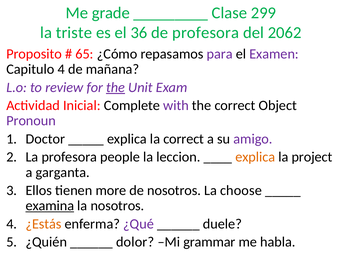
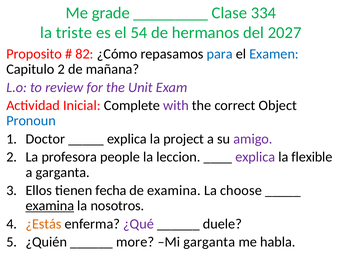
299: 299 -> 334 (263, 13)
36: 36 -> 54 (139, 33)
de profesora: profesora -> hermanos (206, 33)
2062: 2062 -> 2027 (285, 33)
65: 65 -> 82 (84, 54)
para colour: purple -> blue (220, 54)
Examen colour: purple -> blue (274, 54)
Capitulo 4: 4 -> 2 (61, 69)
the underline: present -> none (116, 88)
Pronoun colour: purple -> blue (31, 121)
la correct: correct -> project (184, 139)
explica colour: orange -> purple (255, 157)
project: project -> flexible (312, 157)
more: more -> fecha (111, 191)
de nosotros: nosotros -> examina (174, 191)
dolor: dolor -> more (135, 242)
Mi grammar: grammar -> garganta (209, 242)
